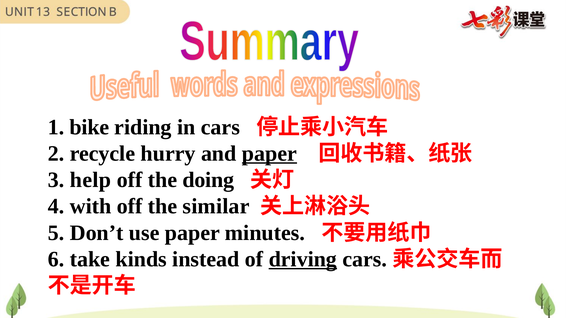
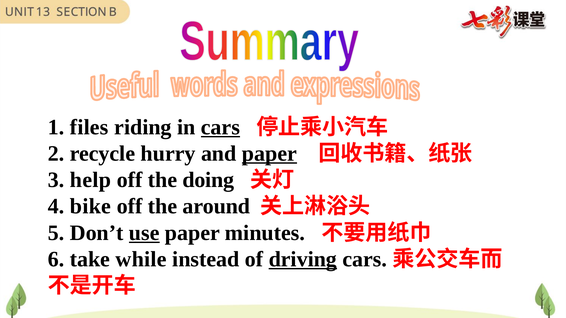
bike: bike -> files (89, 127)
cars underline: none -> present (220, 127)
with: with -> bike (90, 207)
similar: similar -> around (216, 207)
use underline: none -> present (144, 233)
kinds: kinds -> while (141, 259)
